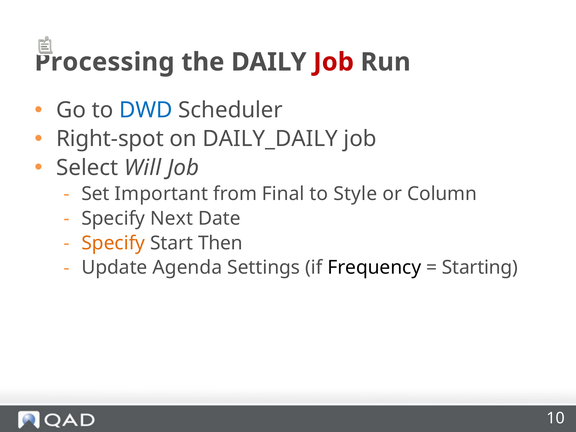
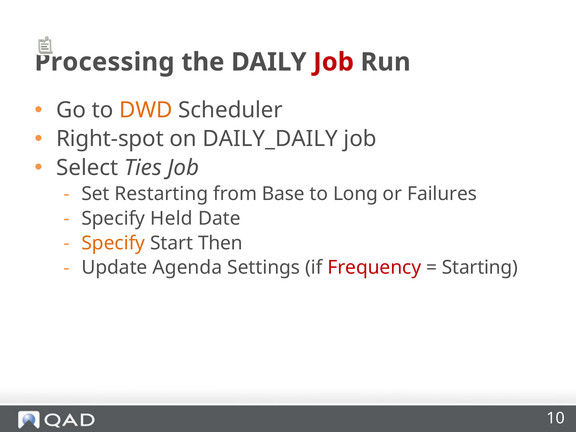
DWD colour: blue -> orange (146, 110)
Will: Will -> Ties (143, 168)
Important: Important -> Restarting (161, 194)
Final: Final -> Base (283, 194)
Style: Style -> Long (355, 194)
Column: Column -> Failures (442, 194)
Next: Next -> Held (171, 218)
Frequency colour: black -> red (374, 268)
